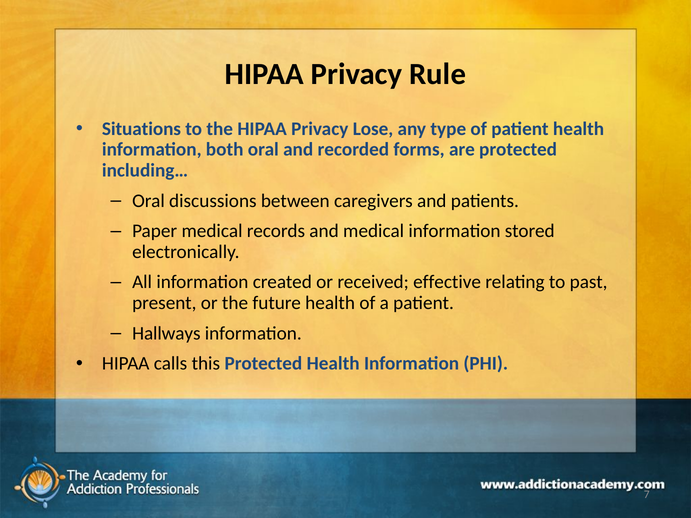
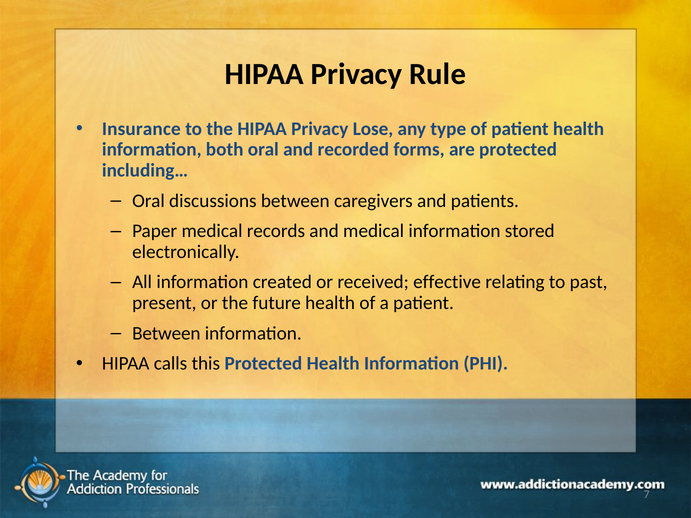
Situations: Situations -> Insurance (141, 129)
Hallways: Hallways -> Between (166, 333)
